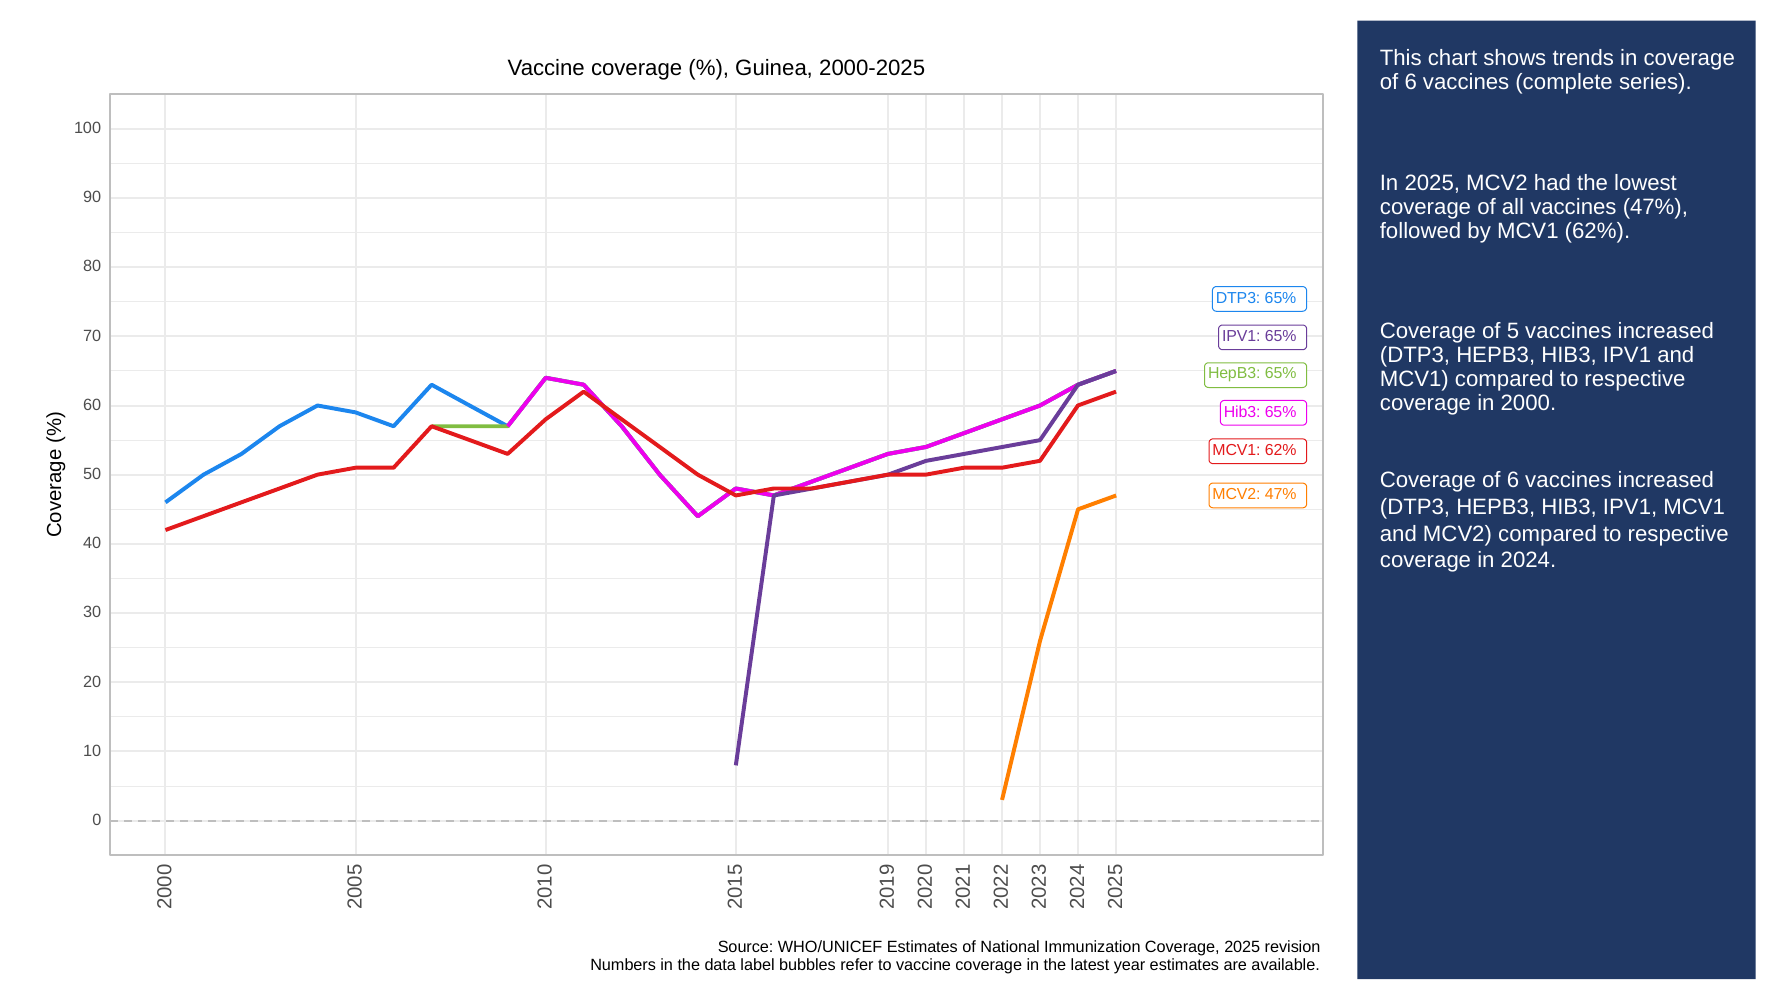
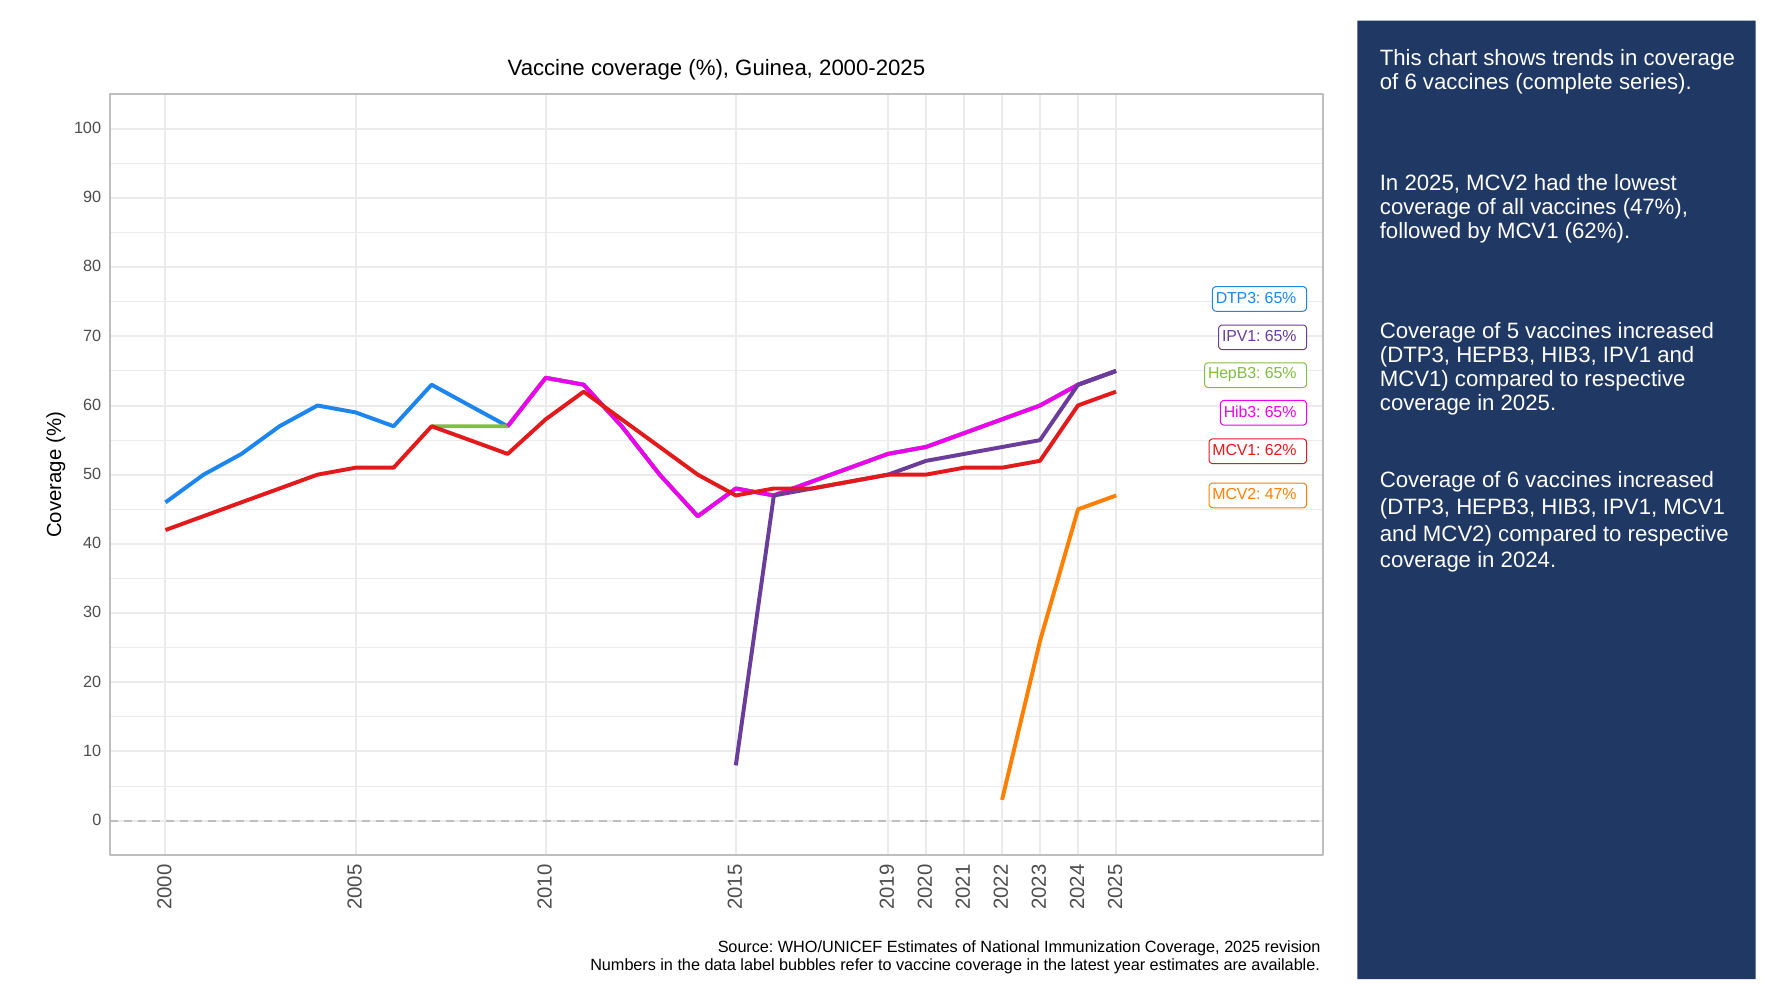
coverage in 2000: 2000 -> 2025 (1528, 403)
